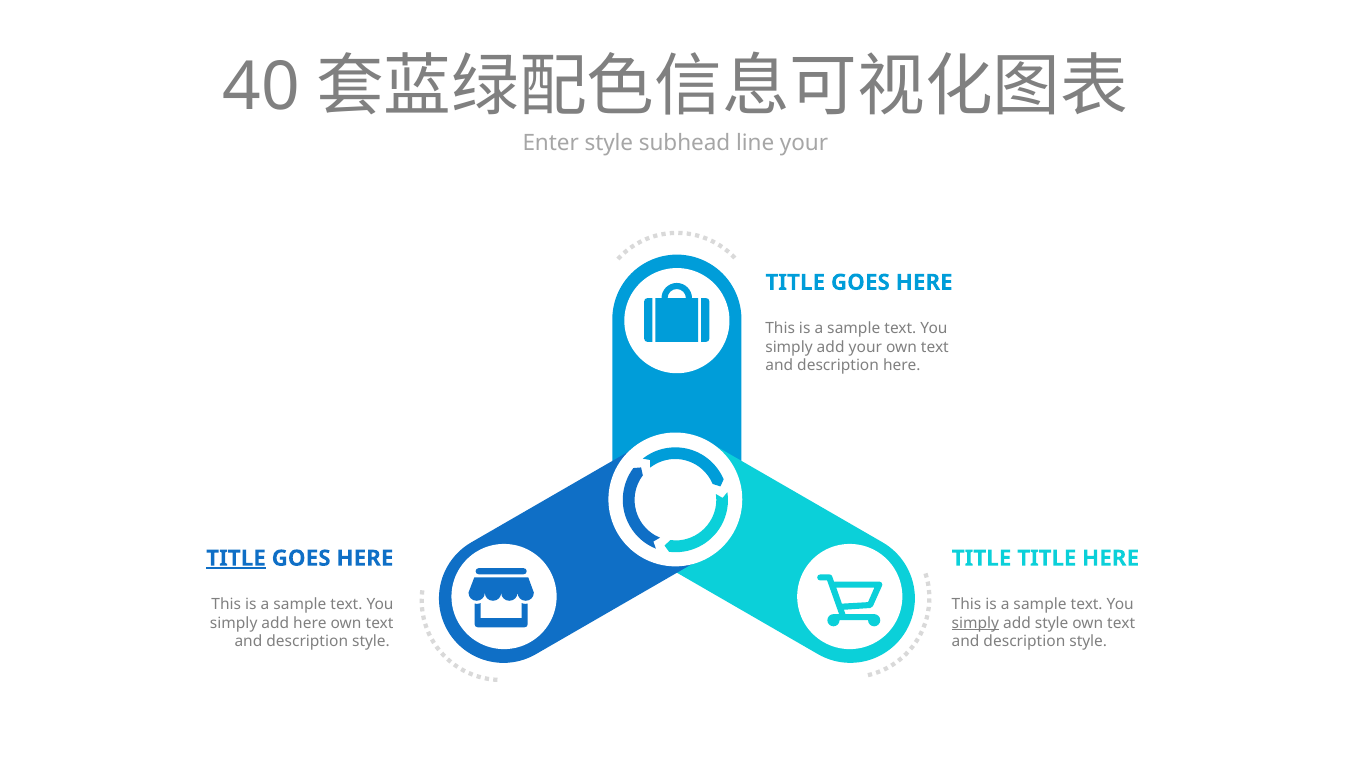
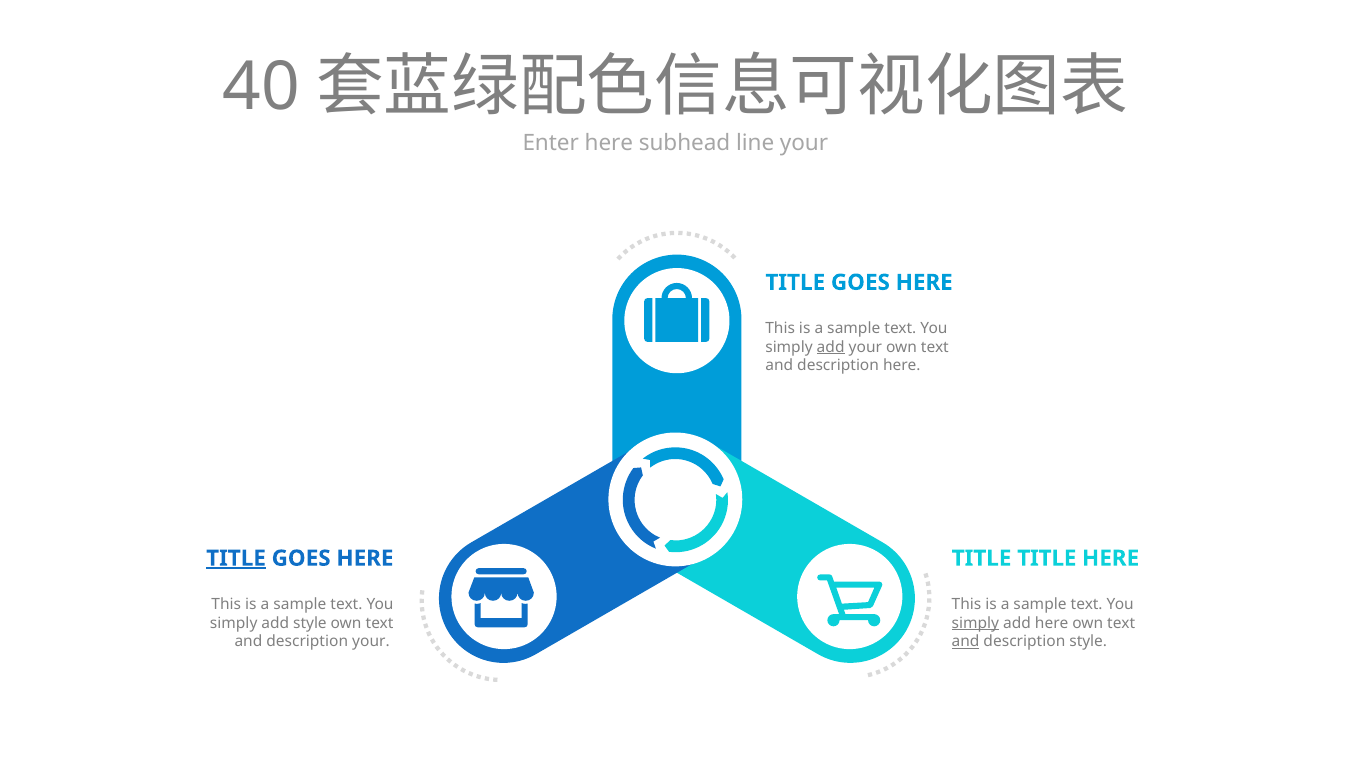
Enter style: style -> here (609, 143)
add underline: none -> present (831, 347)
add here: here -> style (310, 623)
add style: style -> here (1052, 623)
style: style -> your (371, 642)
and underline: none -> present (966, 642)
